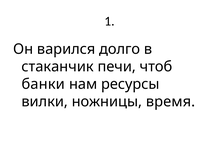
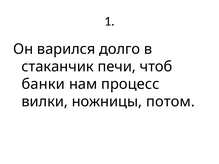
ресурсы: ресурсы -> процесс (130, 84)
время: время -> потом (170, 102)
